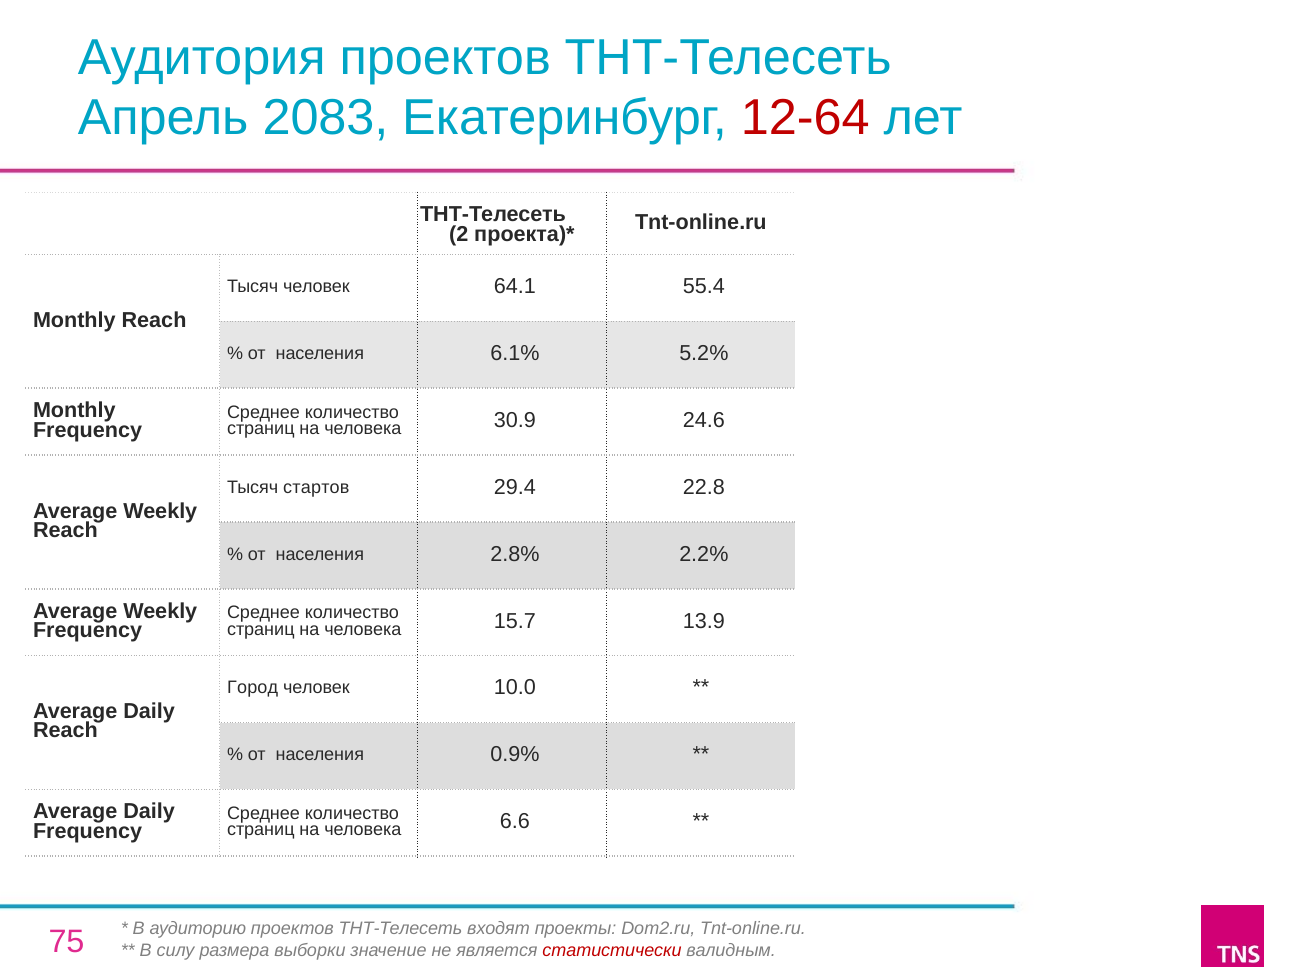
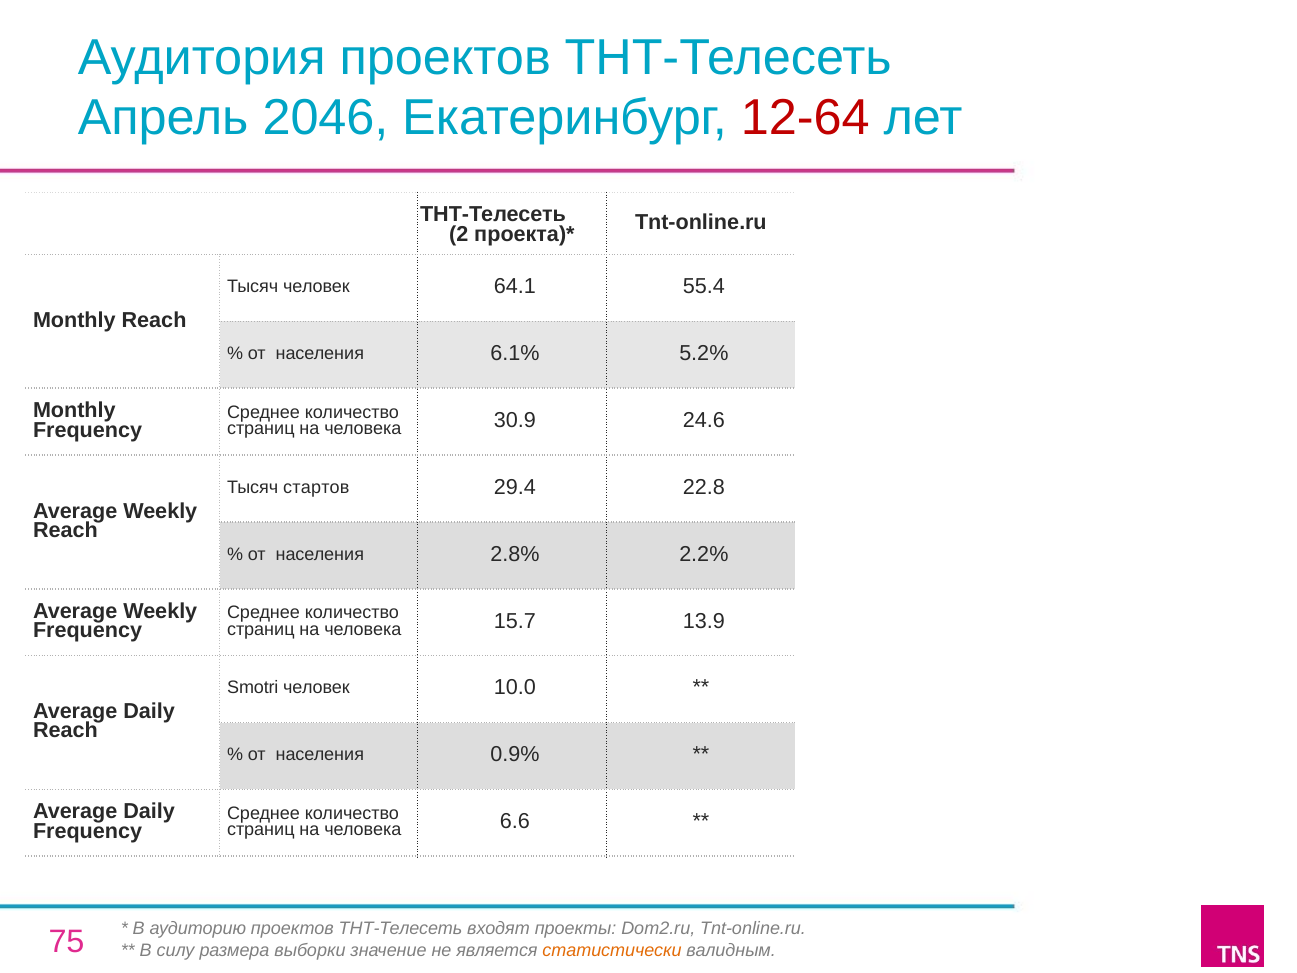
2083: 2083 -> 2046 (325, 118)
Город: Город -> Smotri (253, 688)
статистически colour: red -> orange (612, 950)
